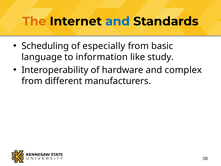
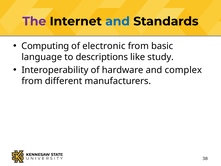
The colour: orange -> purple (34, 21)
Scheduling: Scheduling -> Computing (45, 46)
especially: especially -> electronic (104, 46)
information: information -> descriptions (102, 57)
